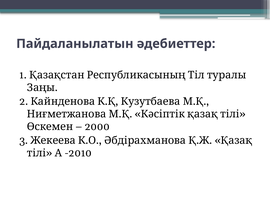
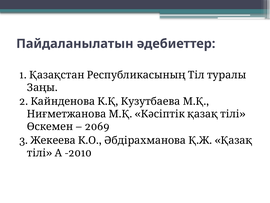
2000: 2000 -> 2069 (97, 126)
